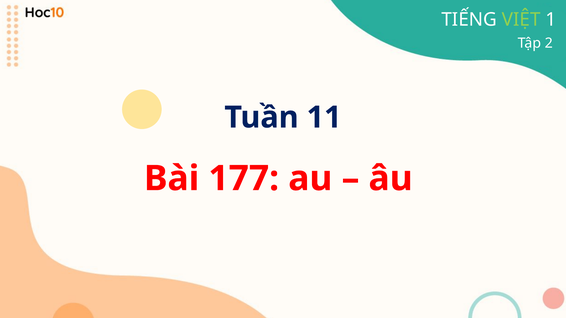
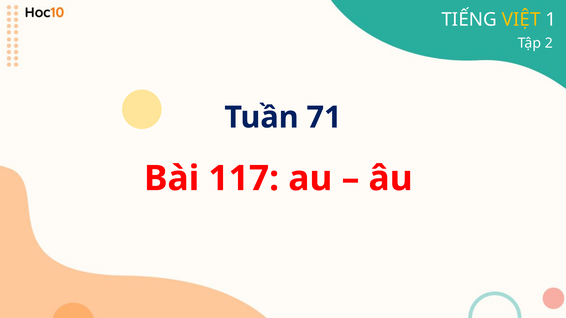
VIỆT colour: light green -> yellow (521, 20)
11: 11 -> 71 (324, 118)
177: 177 -> 117 (244, 179)
